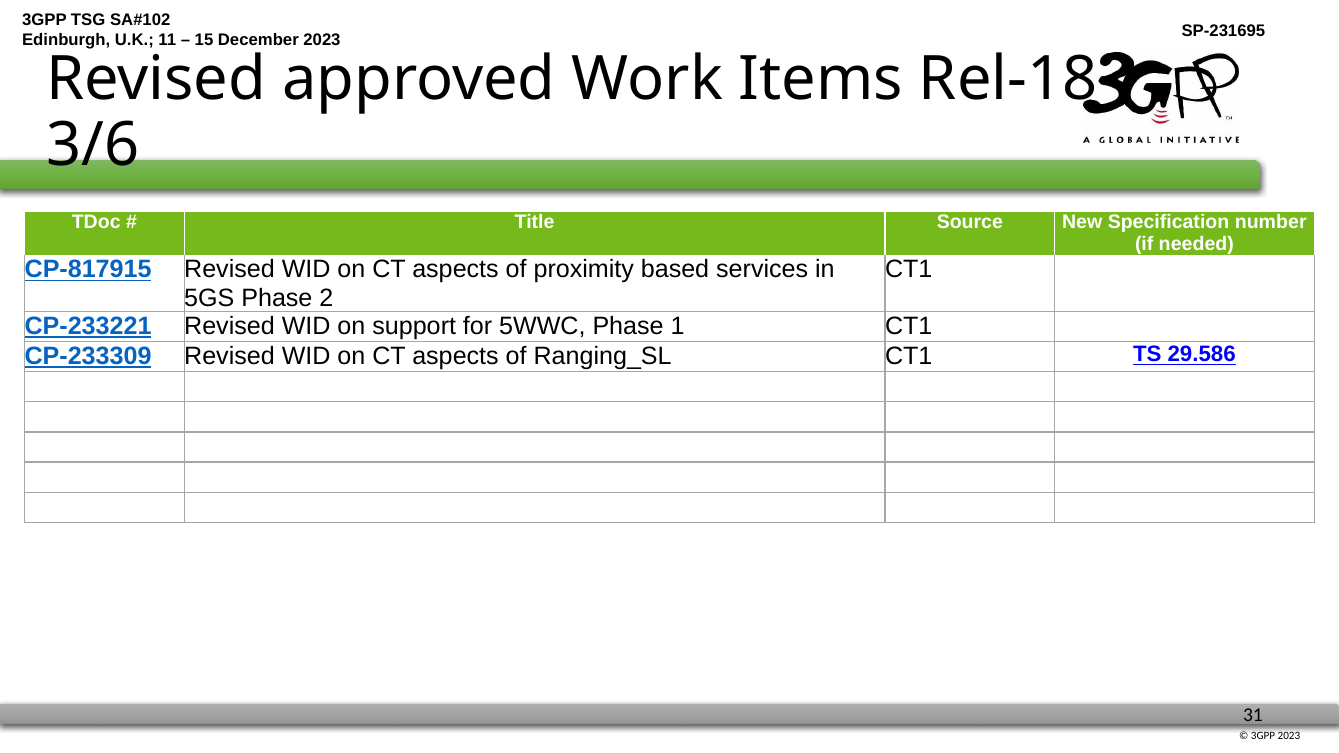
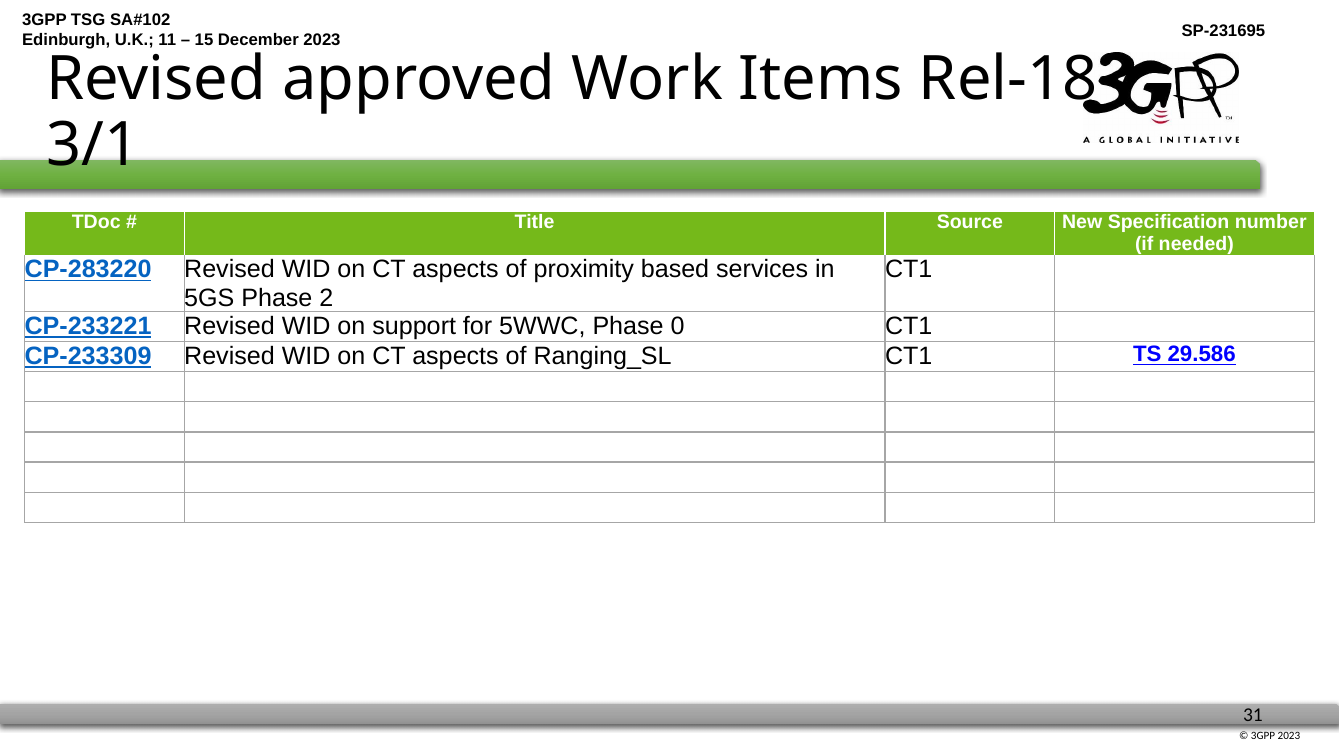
3/6: 3/6 -> 3/1 (93, 146)
CP-817915: CP-817915 -> CP-283220 (88, 270)
1: 1 -> 0 (678, 326)
